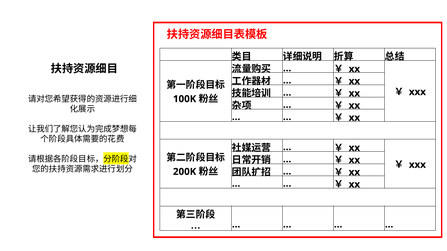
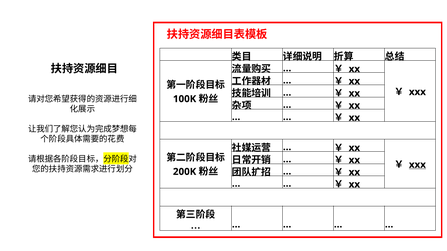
xxx underline: none -> present (417, 165)
